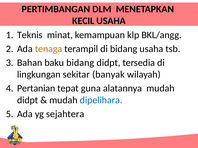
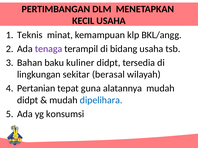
tenaga colour: orange -> purple (49, 49)
baku bidang: bidang -> kuliner (80, 63)
banyak: banyak -> berasal (108, 75)
sejahtera: sejahtera -> konsumsi (65, 114)
